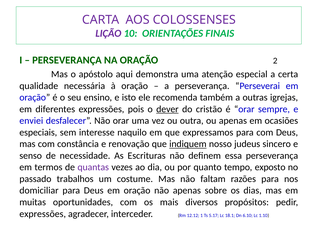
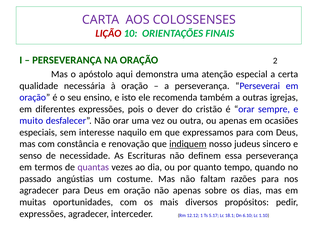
LIÇÃO colour: purple -> red (108, 33)
dever underline: present -> none (167, 109)
enviei: enviei -> muito (31, 121)
exposto: exposto -> quando (270, 167)
trabalhos: trabalhos -> angústias (75, 179)
domiciliar: domiciliar -> agradecer (39, 190)
